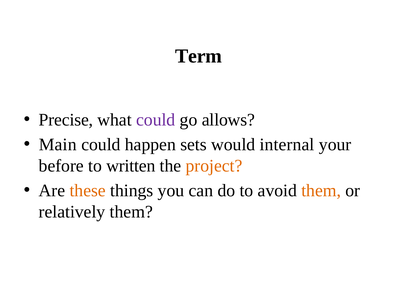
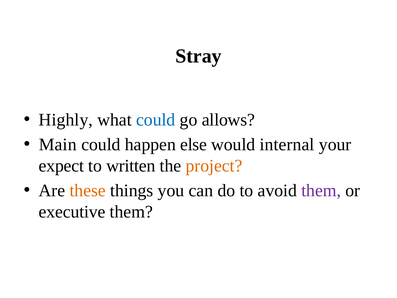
Term: Term -> Stray (198, 56)
Precise: Precise -> Highly (66, 120)
could colour: purple -> blue (156, 120)
sets: sets -> else (194, 144)
before: before -> expect (61, 166)
them colour: orange -> purple (321, 190)
relatively: relatively -> executive (72, 212)
